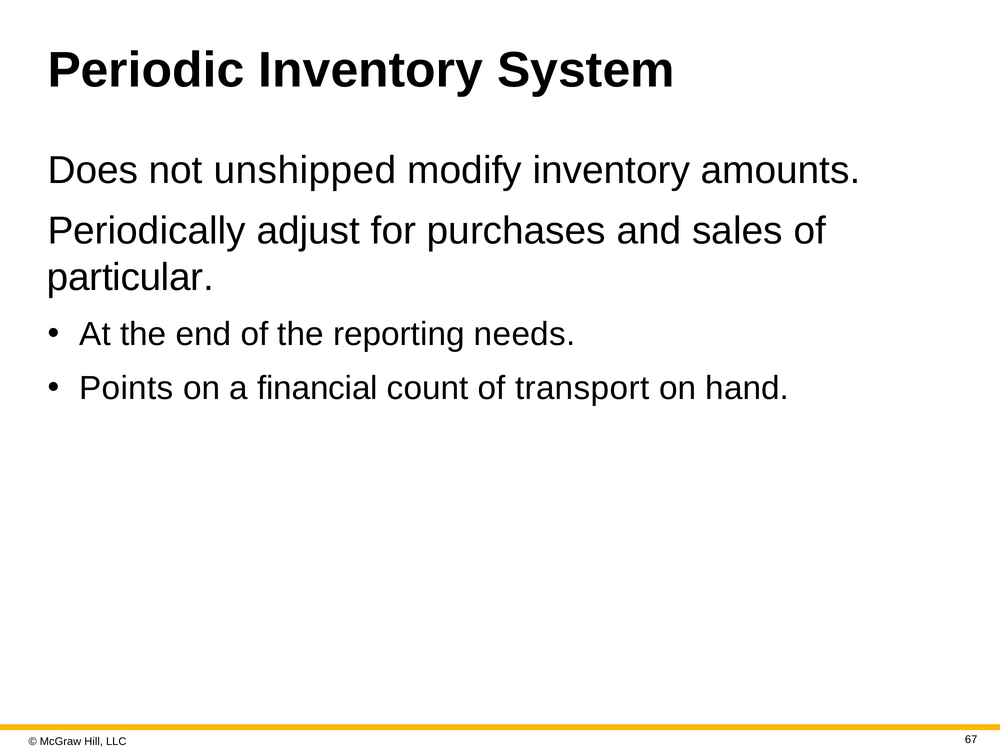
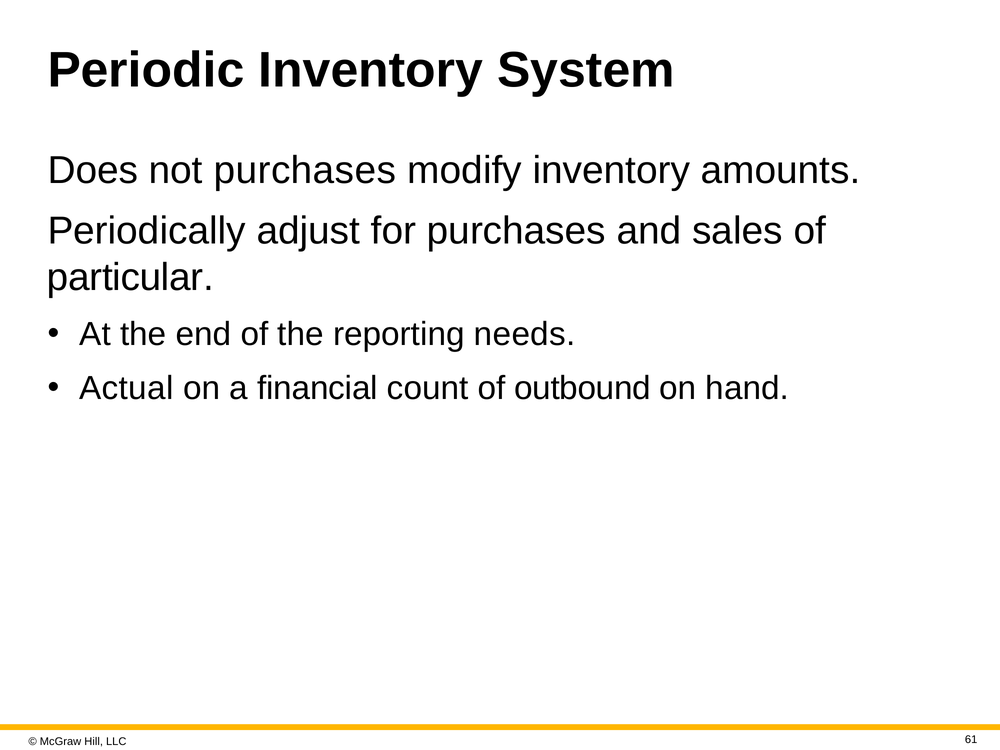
not unshipped: unshipped -> purchases (305, 171)
Points: Points -> Actual (126, 388)
transport: transport -> outbound (582, 388)
67: 67 -> 61 (971, 739)
